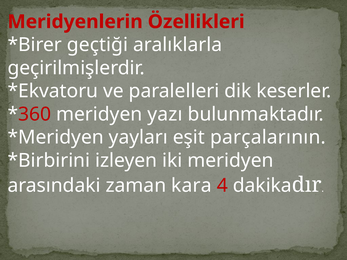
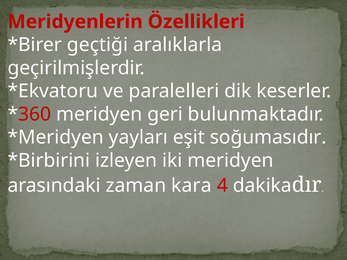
yazı: yazı -> geri (165, 114)
parçalarının: parçalarının -> soğumasıdır (268, 137)
